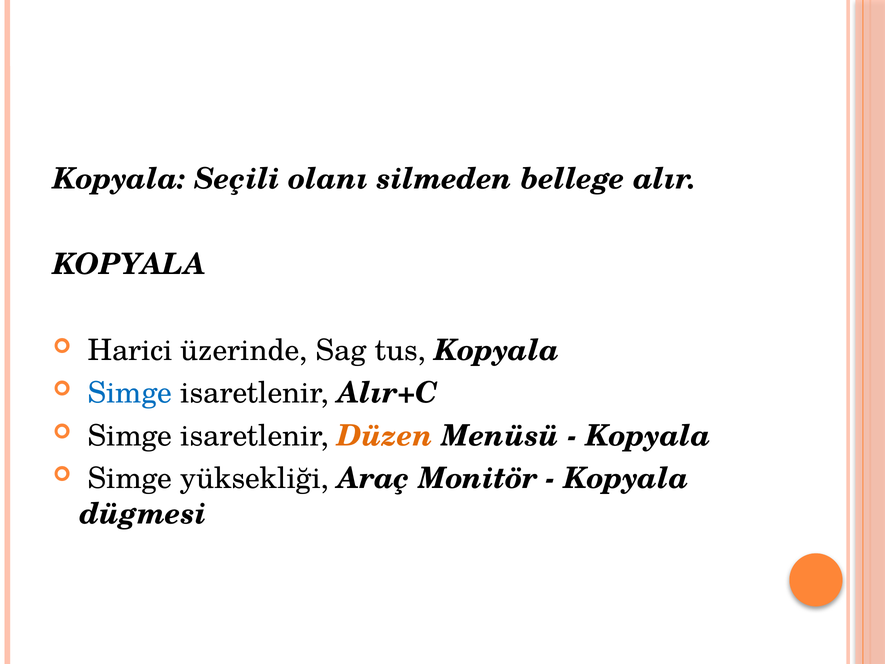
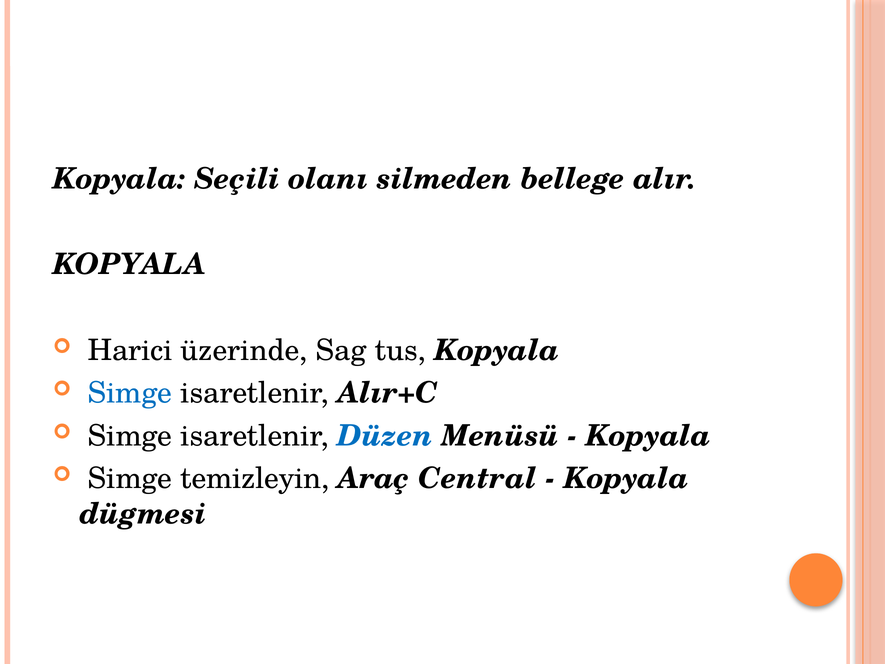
Düzen colour: orange -> blue (385, 436)
yüksekliği: yüksekliği -> temizleyin (255, 479)
Monitör: Monitör -> Central (477, 479)
